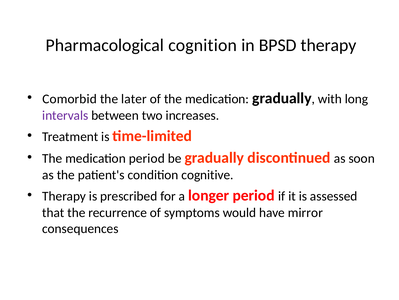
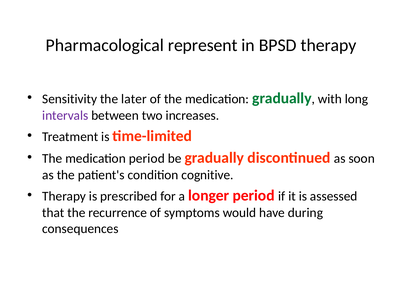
cognition: cognition -> represent (203, 45)
Comorbid: Comorbid -> Sensitivity (70, 99)
gradually colour: black -> green (282, 98)
mirror: mirror -> during (305, 212)
